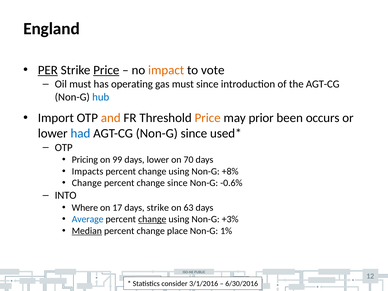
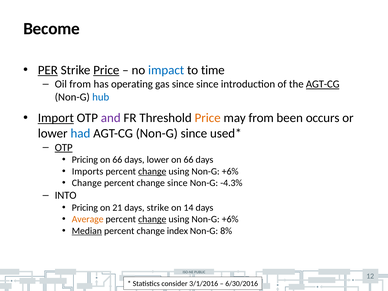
England: England -> Become (52, 29)
impact colour: orange -> blue (166, 70)
vote: vote -> time (213, 70)
Oil must: must -> from (80, 84)
gas must: must -> since (183, 84)
AGT-CG underline: none -> present (323, 84)
Import underline: none -> present (56, 118)
and colour: orange -> purple (111, 118)
may prior: prior -> from (261, 118)
OTP underline: none -> present (64, 148)
99: 99 -> 66 (117, 160)
lower on 70: 70 -> 66 (189, 160)
Impacts: Impacts -> Imports (88, 171)
change underline: none -> present (152, 171)
+8%: +8% -> +6% (230, 171)
-0.6%: -0.6% -> -4.3% (231, 183)
Where: Where -> Pricing (85, 208)
17: 17 -> 21 (117, 208)
63: 63 -> 14 (189, 208)
Average colour: blue -> orange (88, 219)
+3%: +3% -> +6% (230, 219)
place: place -> index (177, 231)
1%: 1% -> 8% (226, 231)
